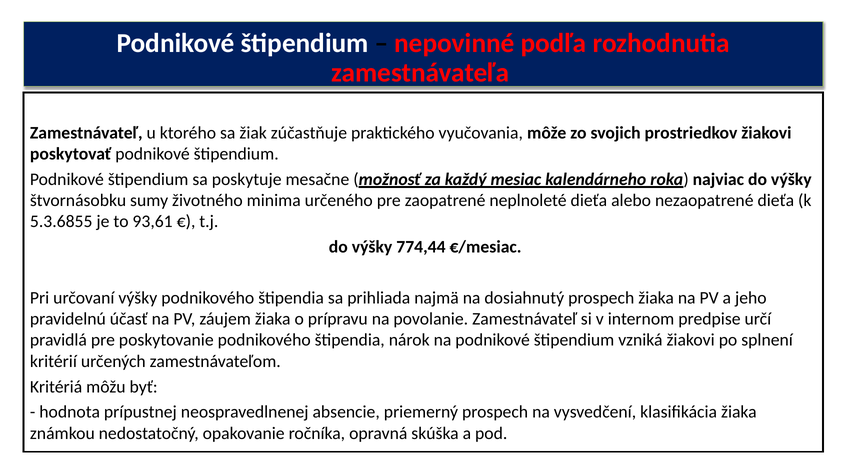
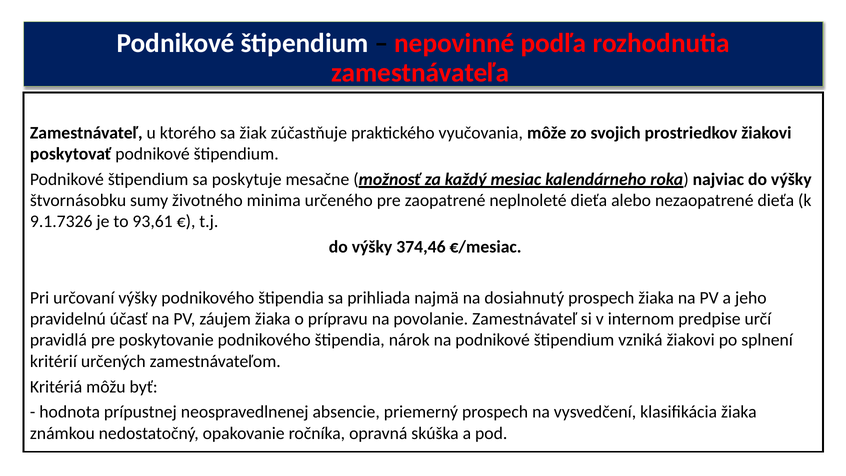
5.3.6855: 5.3.6855 -> 9.1.7326 (61, 222)
774,44: 774,44 -> 374,46 (421, 247)
